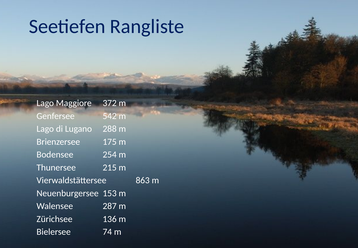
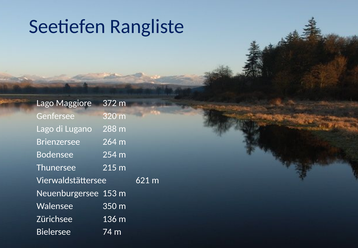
542: 542 -> 320 (110, 116)
175: 175 -> 264 (110, 142)
863: 863 -> 621 (143, 180)
287: 287 -> 350 (110, 206)
